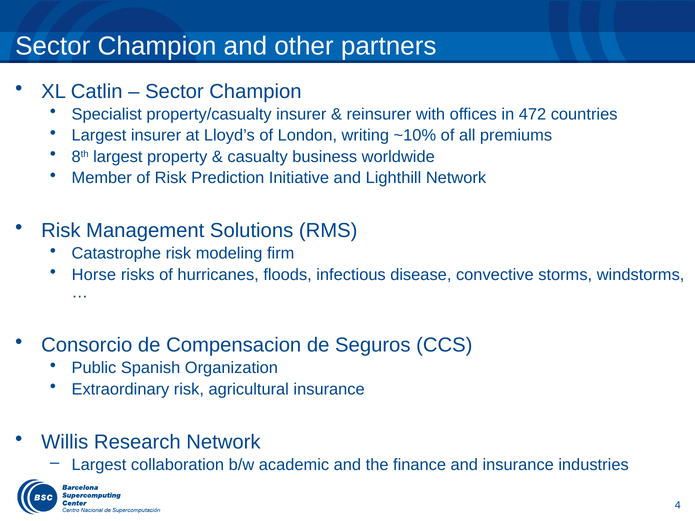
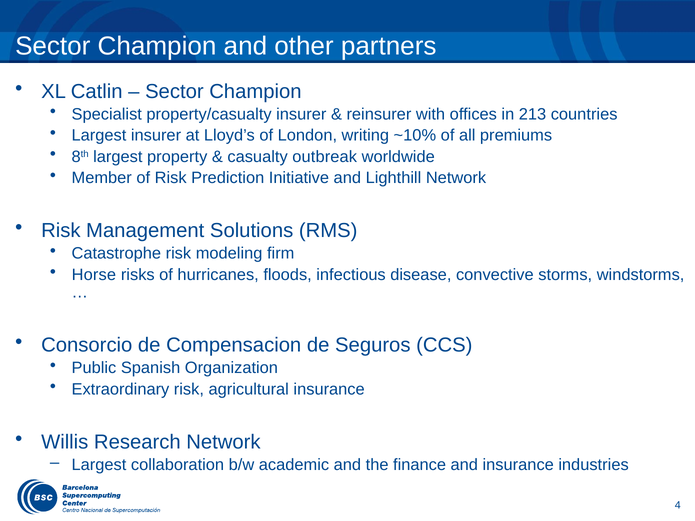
472: 472 -> 213 (533, 114)
business: business -> outbreak (325, 157)
